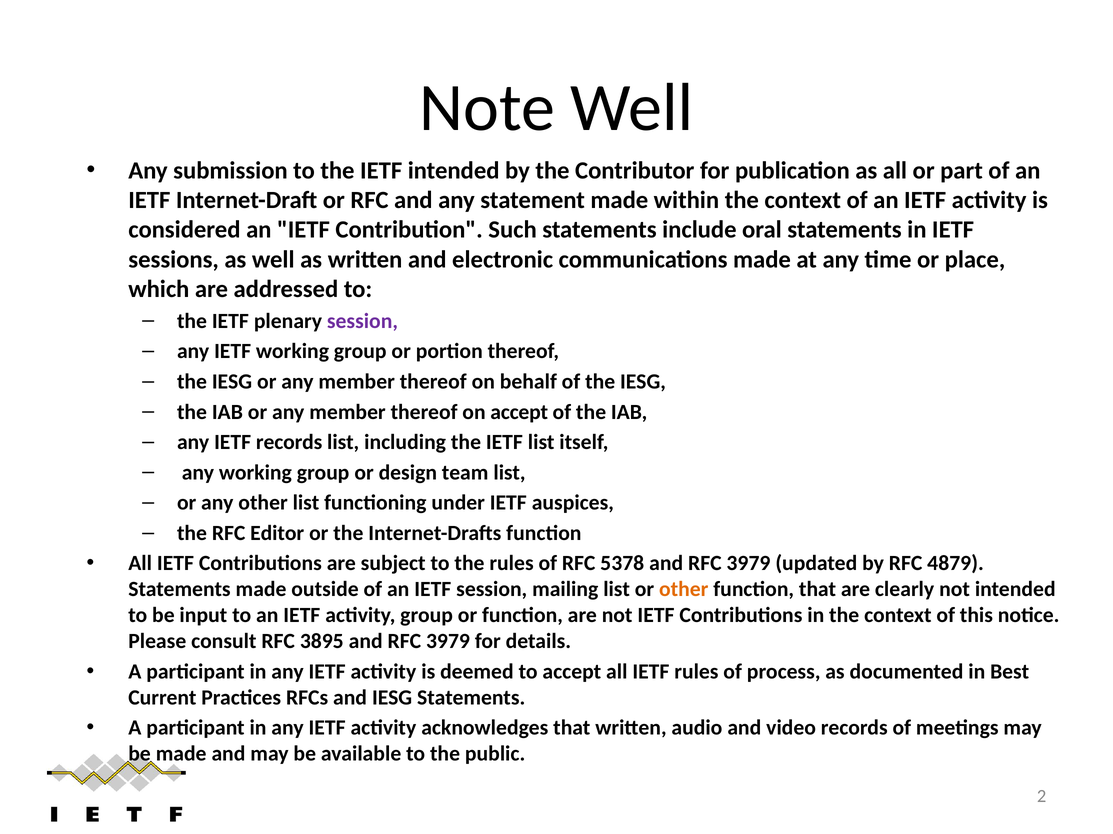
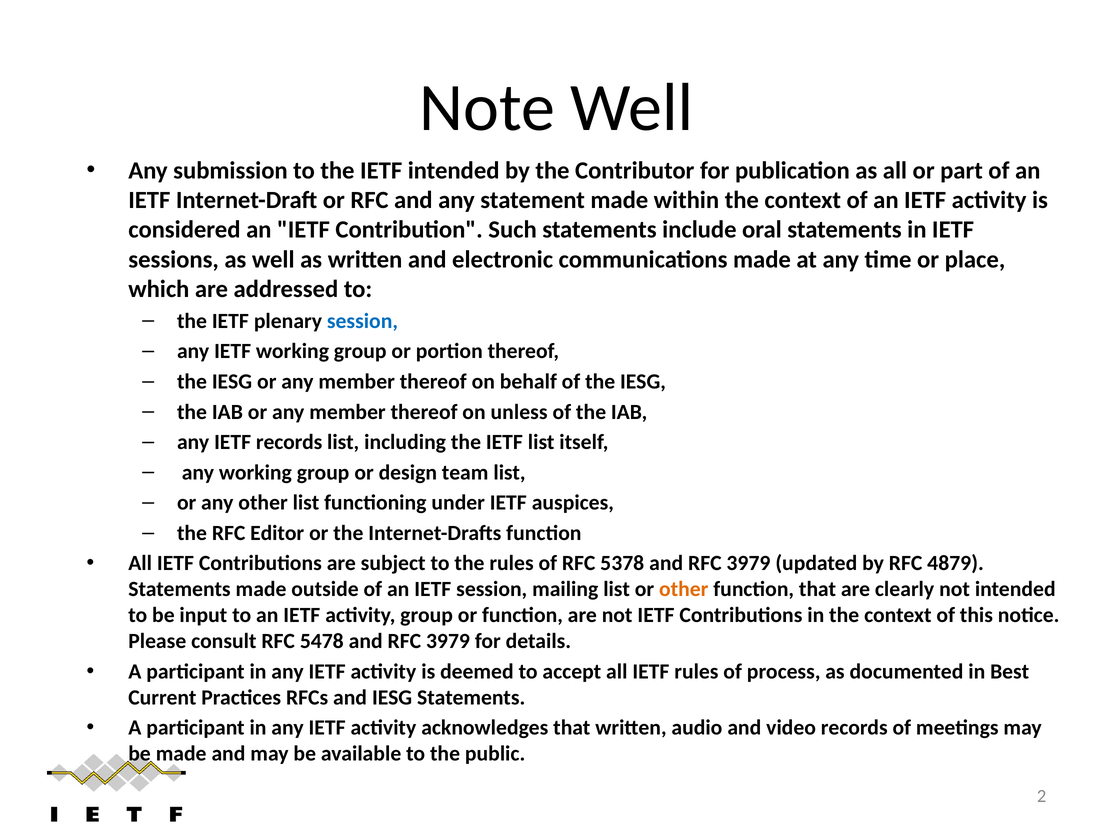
session colour: purple -> blue (362, 321)
on accept: accept -> unless (519, 412)
3895: 3895 -> 5478 (322, 642)
